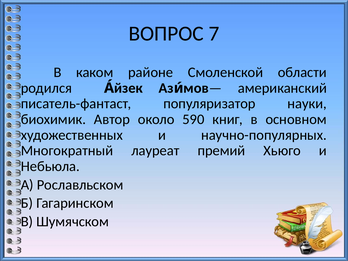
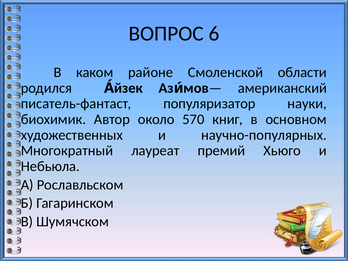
7: 7 -> 6 (214, 34)
590: 590 -> 570 (193, 119)
